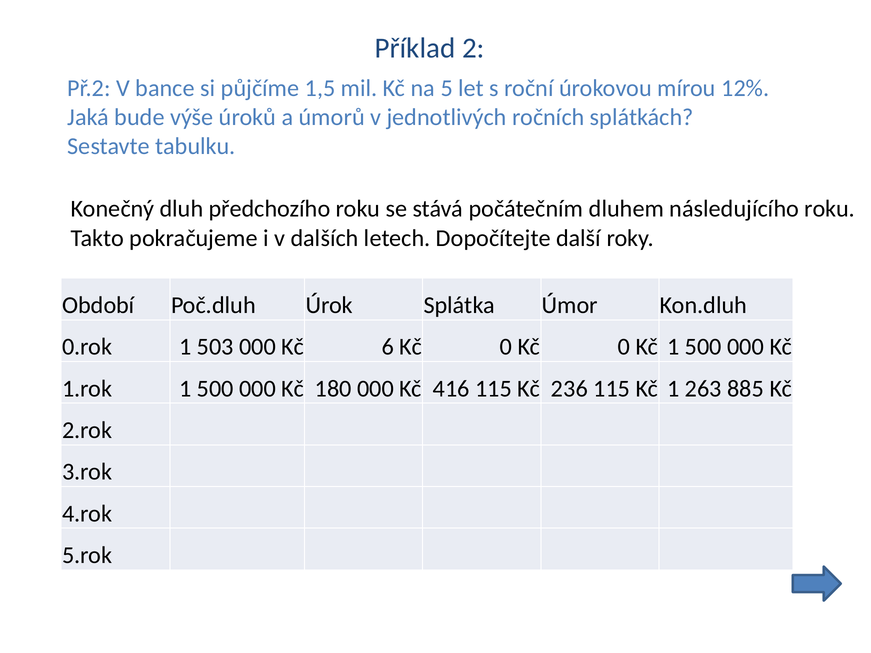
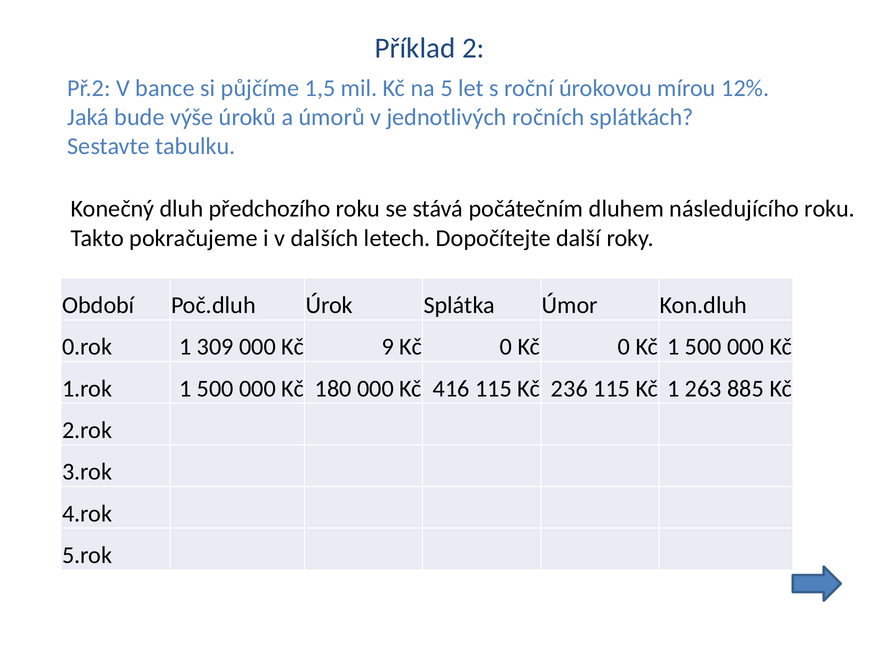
503: 503 -> 309 (215, 347)
6: 6 -> 9 (388, 347)
